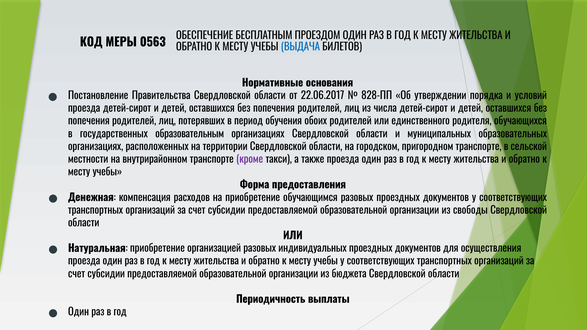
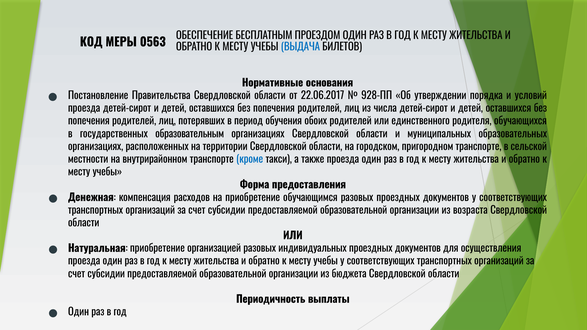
828-ПП: 828-ПП -> 928-ПП (377, 96)
кроме colour: purple -> blue (250, 159)
свободы: свободы -> возраста (470, 210)
